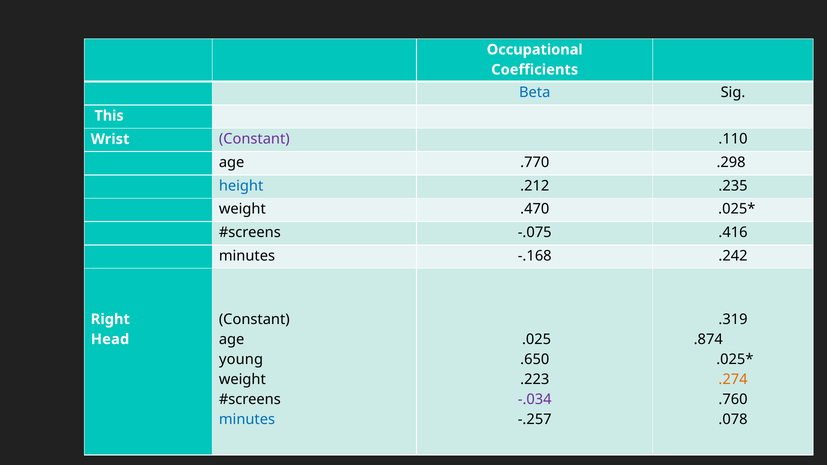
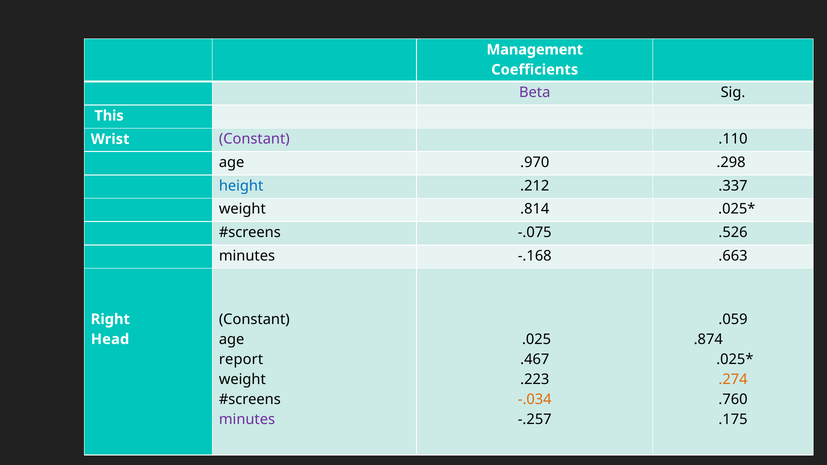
Occupational: Occupational -> Management (535, 50)
Beta colour: blue -> purple (535, 92)
.770: .770 -> .970 (535, 163)
.235: .235 -> .337 (733, 186)
.470: .470 -> .814 (535, 209)
.416: .416 -> .526 (733, 233)
.242: .242 -> .663 (733, 256)
.319: .319 -> .059 (733, 319)
young: young -> report (241, 359)
.650: .650 -> .467 (535, 359)
-.034 colour: purple -> orange (535, 400)
minutes colour: blue -> purple (247, 420)
.078: .078 -> .175 (733, 420)
